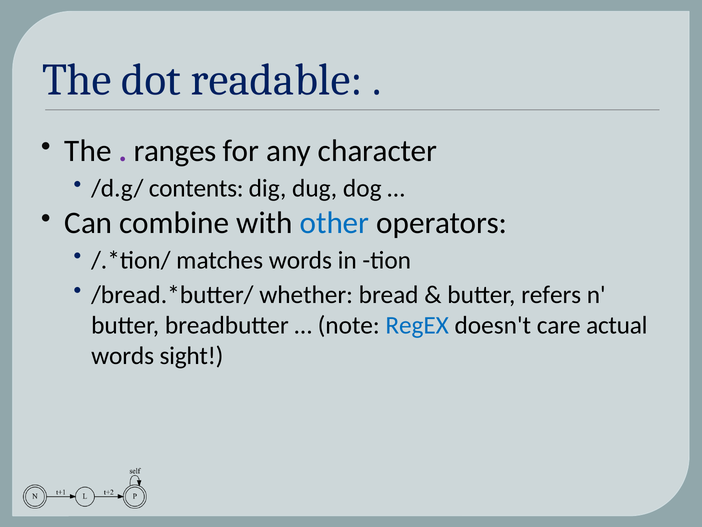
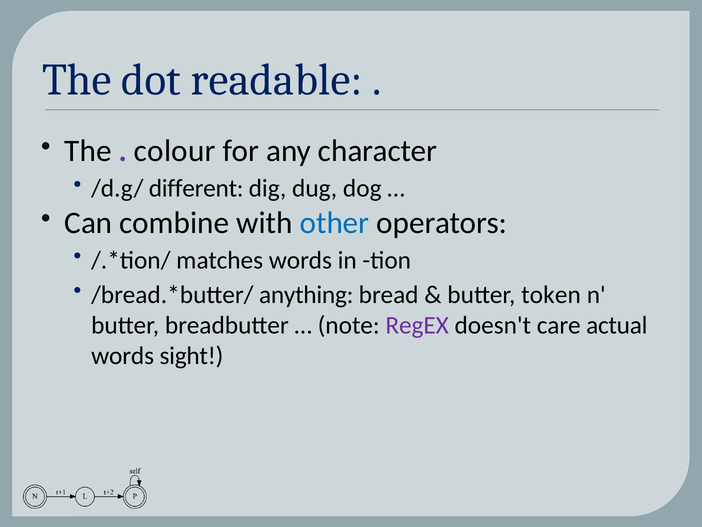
ranges: ranges -> colour (175, 151)
contents: contents -> different (196, 188)
whether: whether -> anything (306, 294)
refers: refers -> token (551, 294)
RegEX colour: blue -> purple (417, 325)
